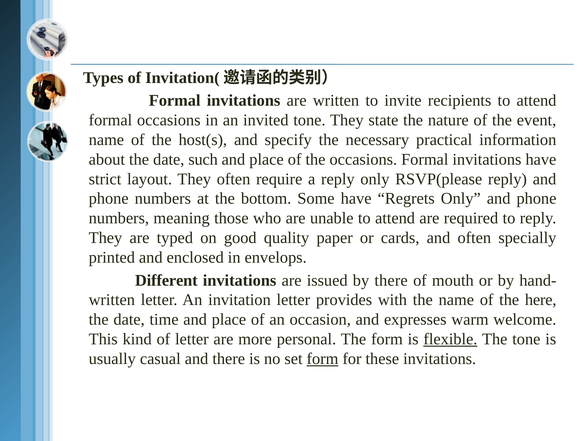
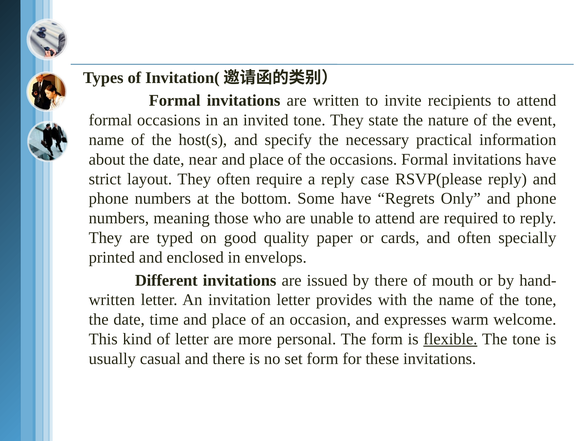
such: such -> near (203, 159)
reply only: only -> case (375, 179)
of the here: here -> tone (541, 299)
form underline: present -> none (322, 358)
